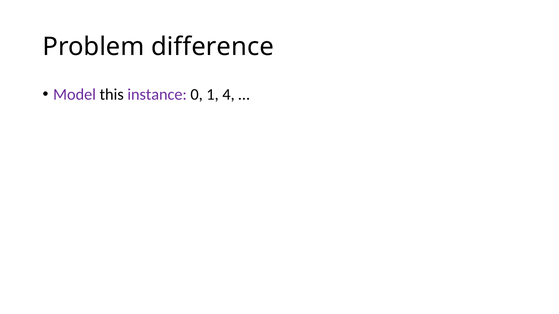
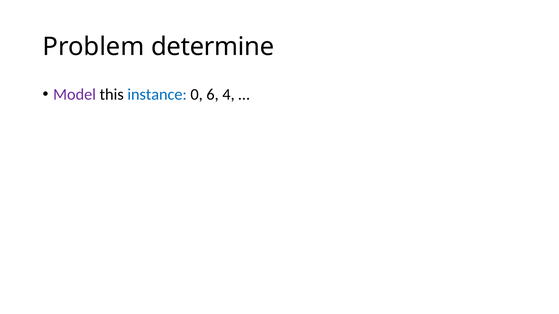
difference: difference -> determine (213, 47)
instance colour: purple -> blue (157, 95)
1: 1 -> 6 (213, 95)
